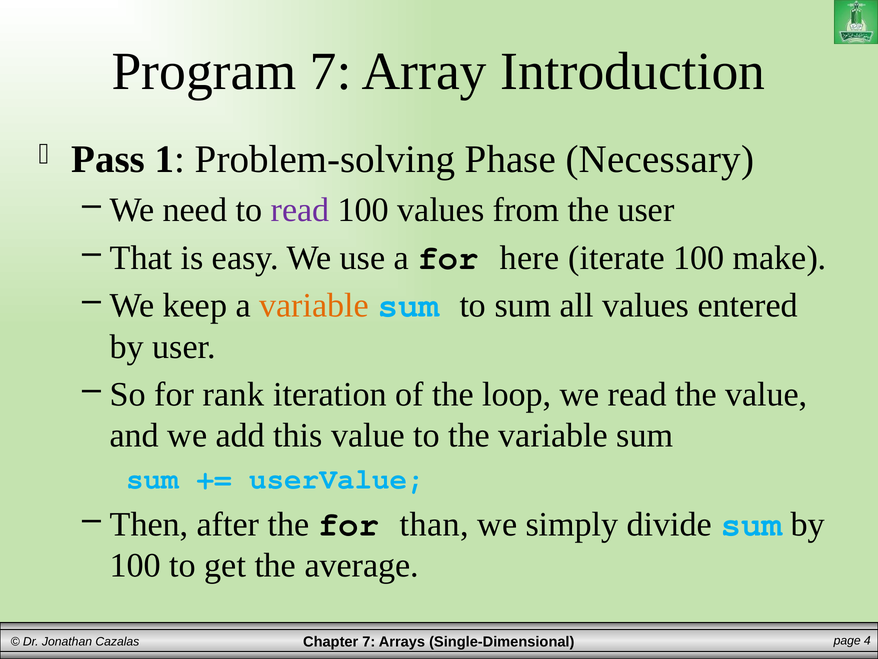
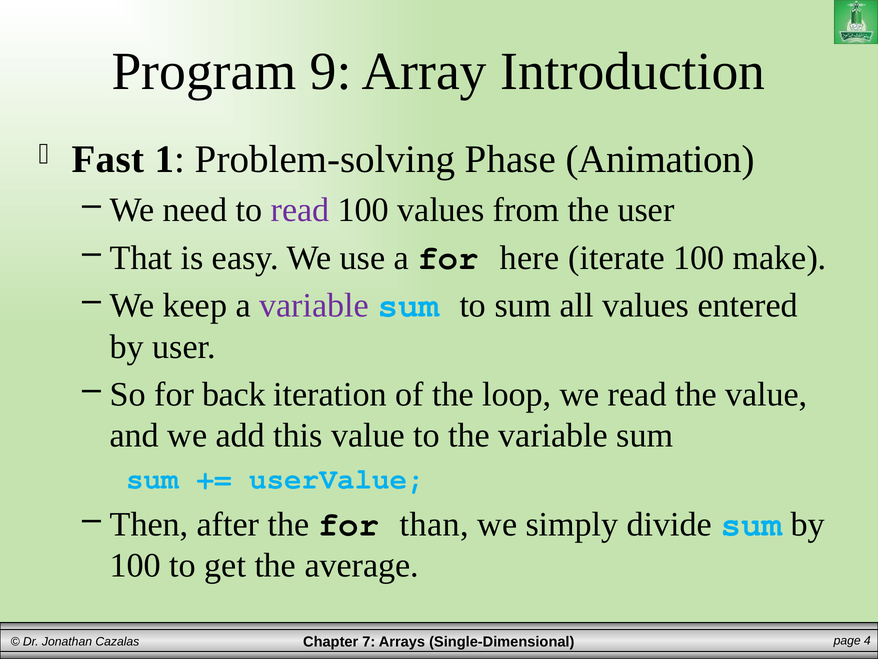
Program 7: 7 -> 9 (331, 72)
Pass: Pass -> Fast (108, 159)
Necessary: Necessary -> Animation (660, 159)
variable colour: orange -> purple (314, 305)
rank: rank -> back (234, 394)
